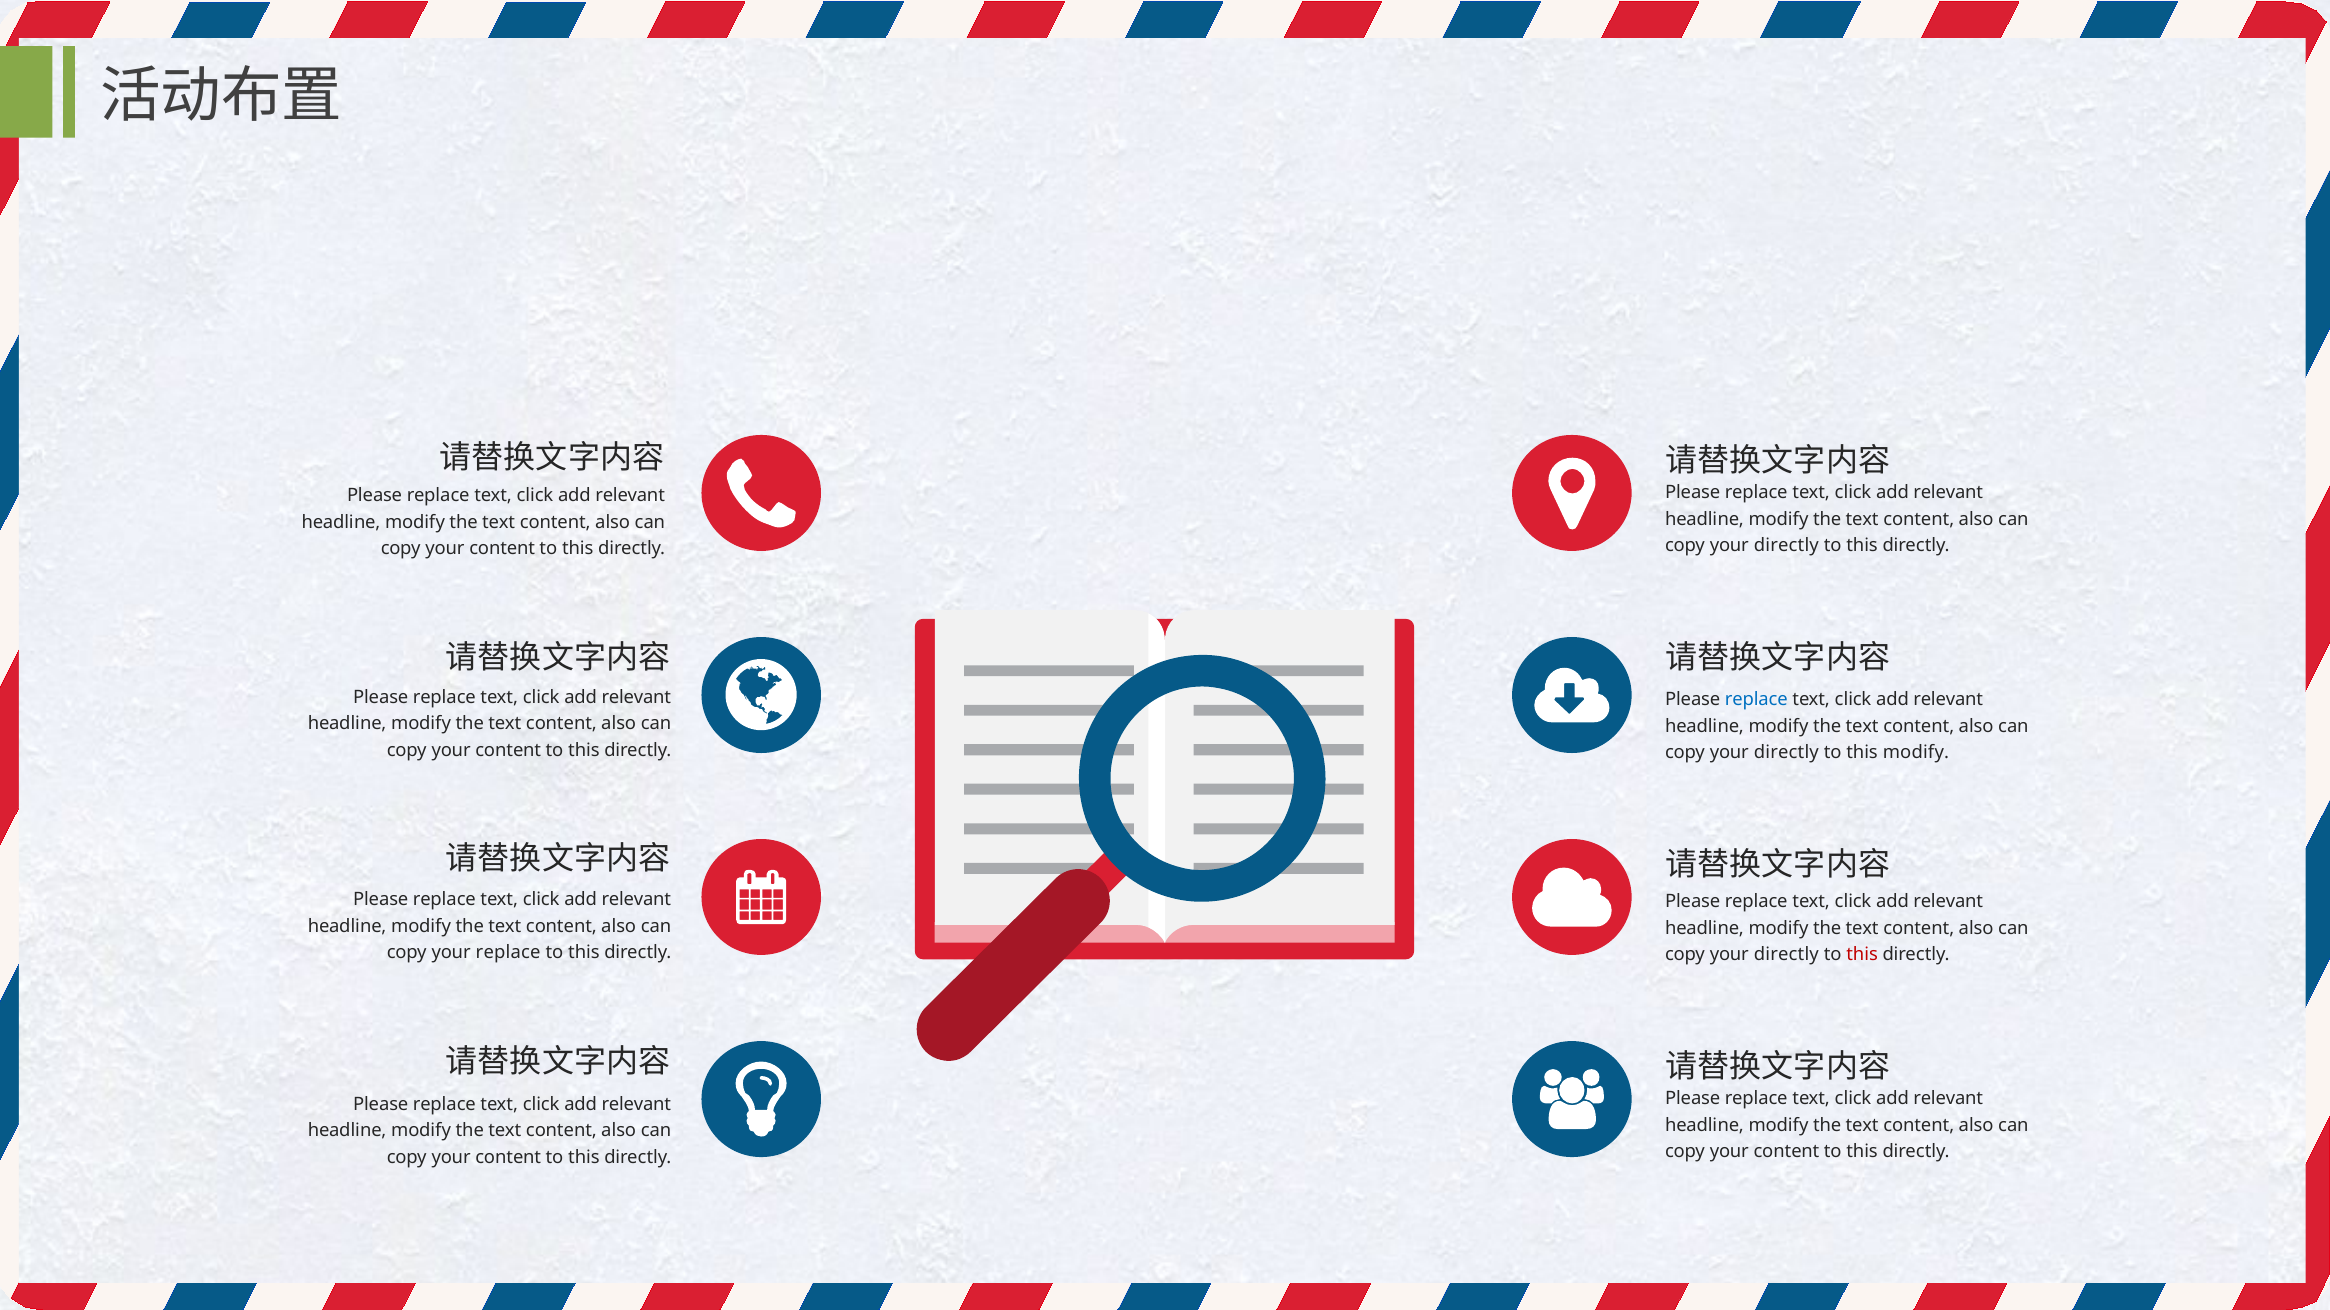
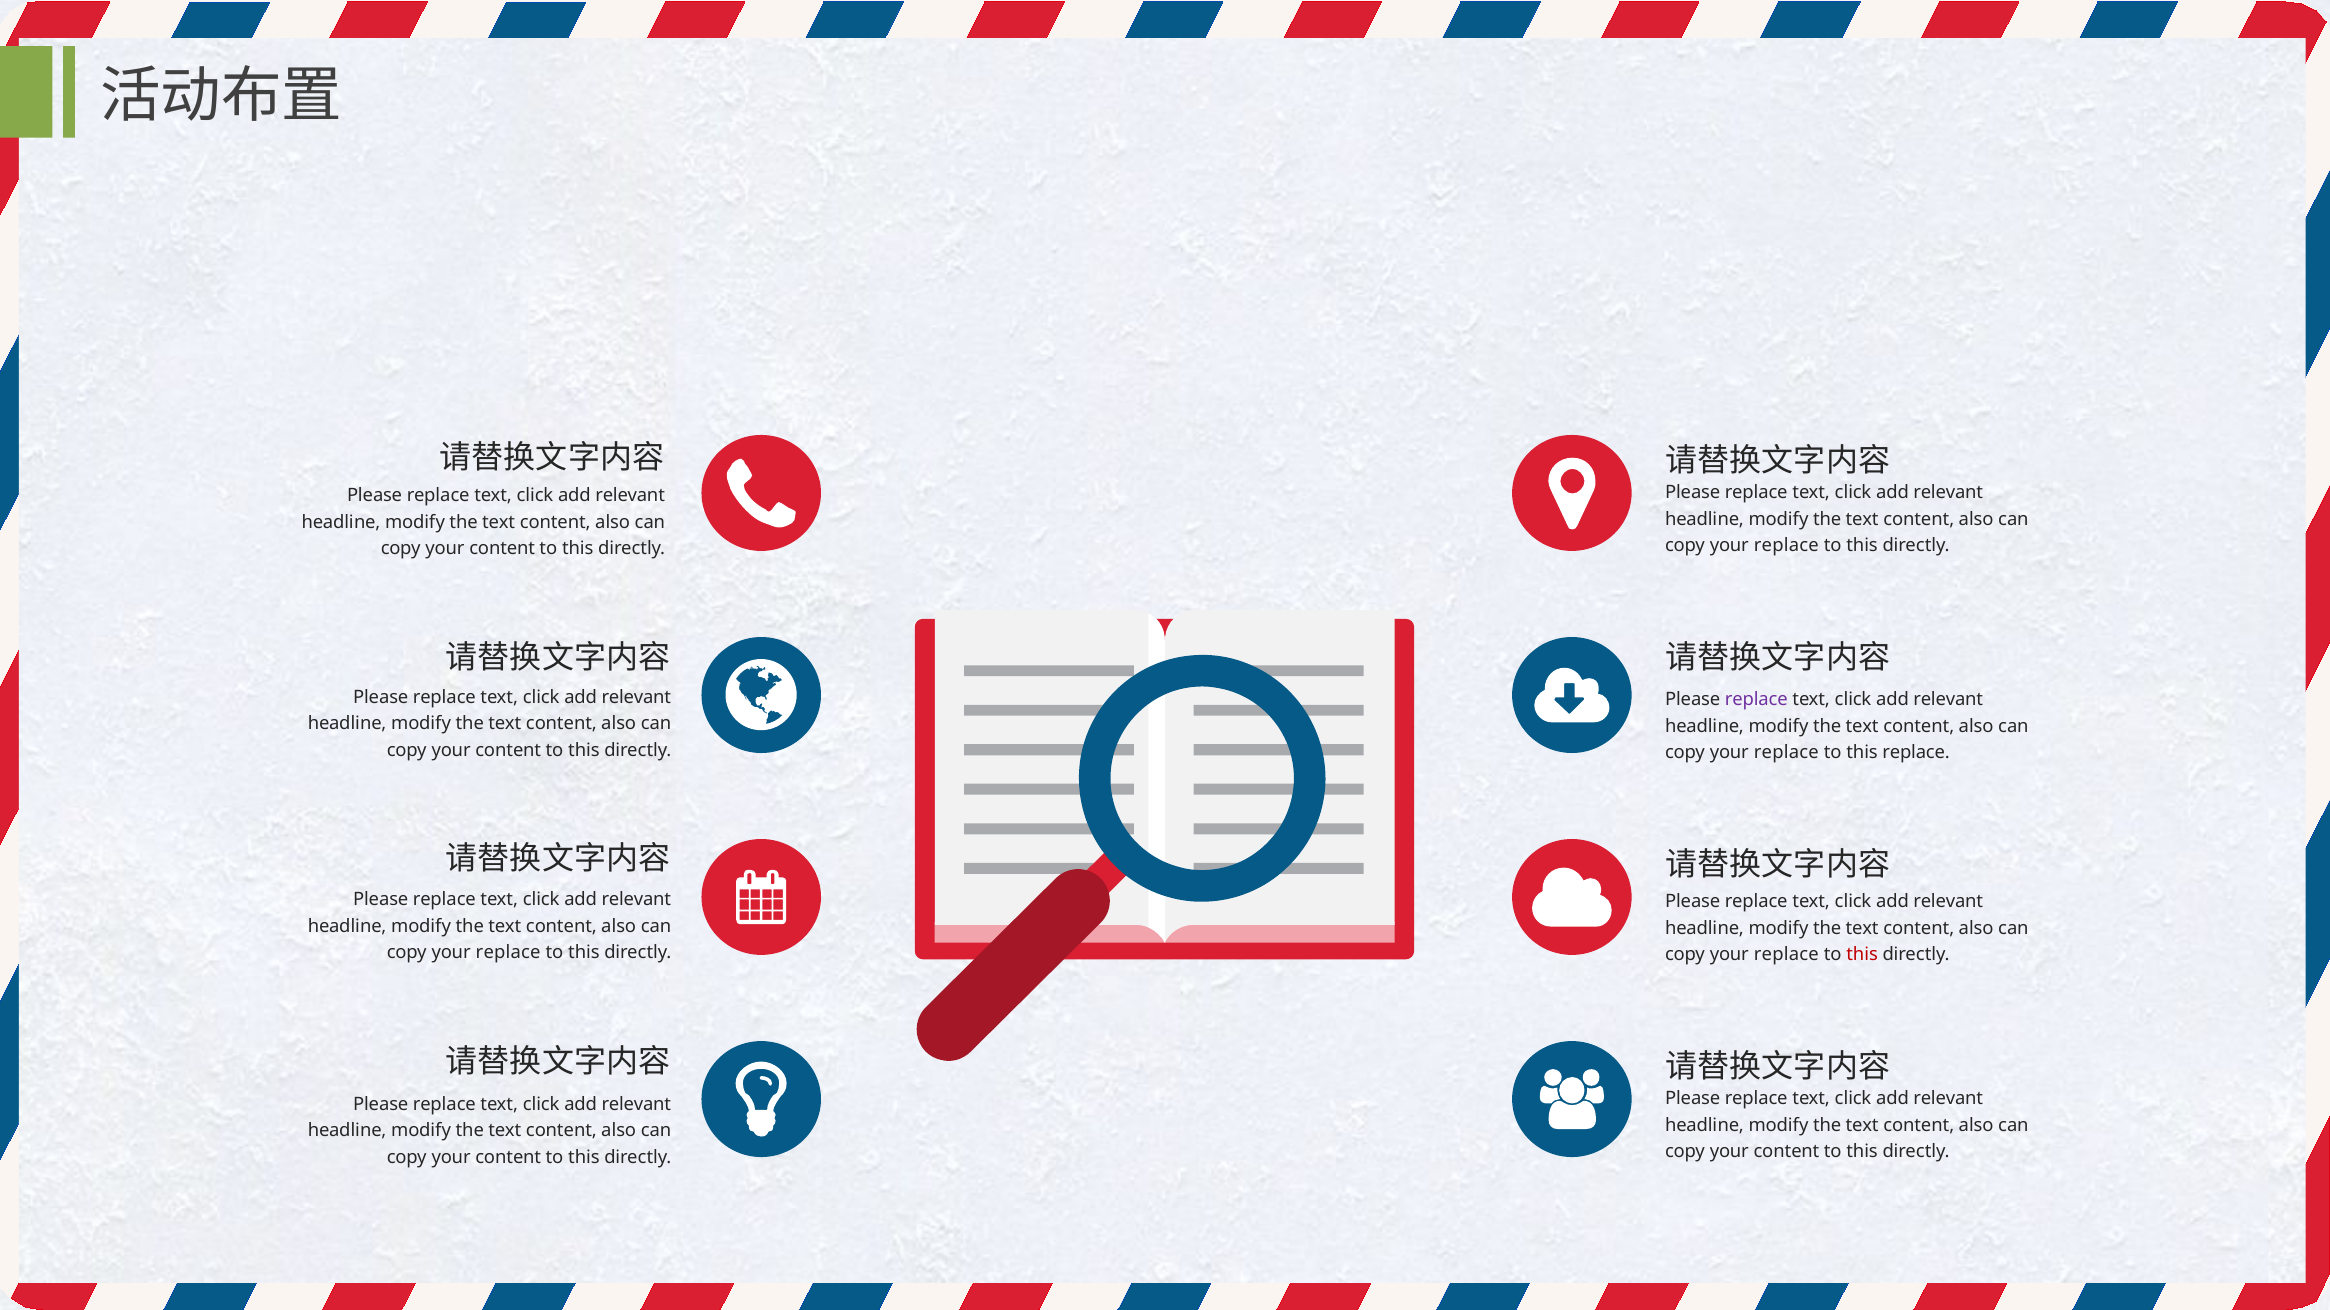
directly: directly -> replace (1786, 546)
replace colour: blue -> purple (1756, 700)
directly: directly -> replace (1786, 753)
this modify: modify -> replace (1916, 753)
directly: directly -> replace (1786, 955)
